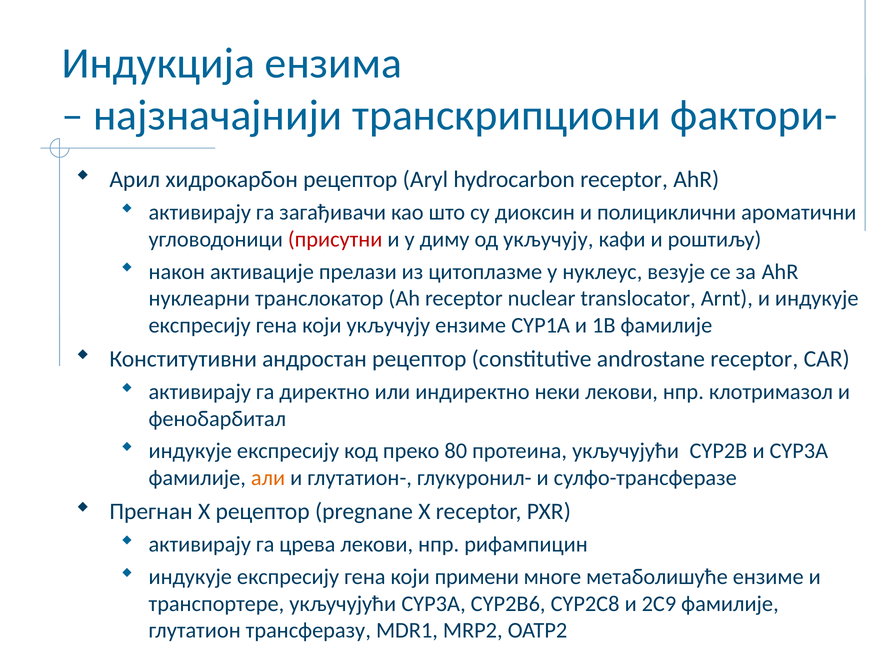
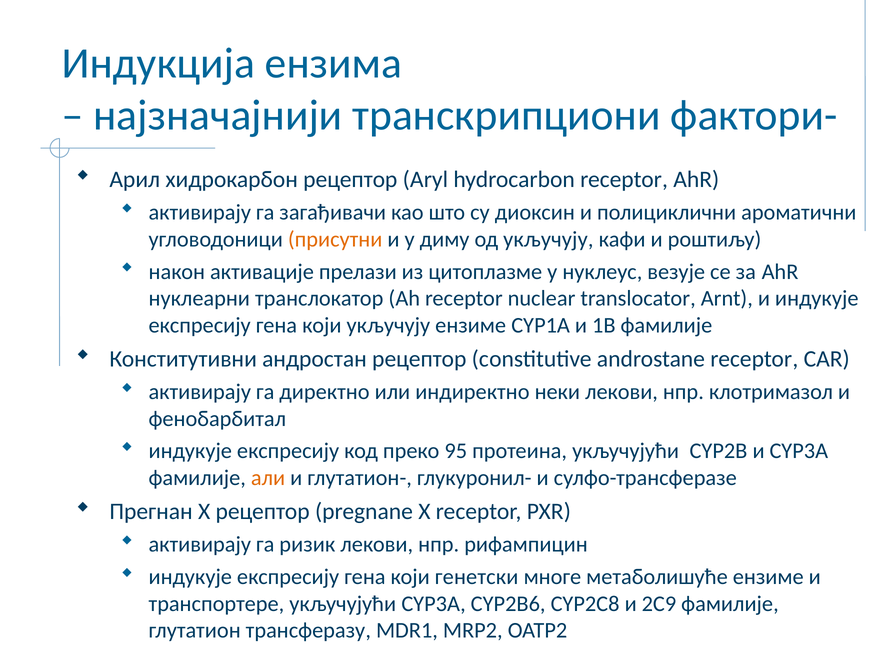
присутни colour: red -> orange (335, 240)
80: 80 -> 95 (456, 451)
црева: црева -> ризик (307, 545)
примени: примени -> генетски (477, 577)
